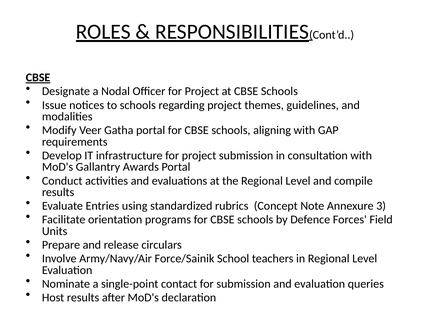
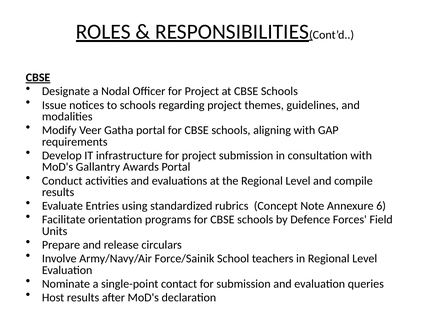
3: 3 -> 6 (381, 206)
